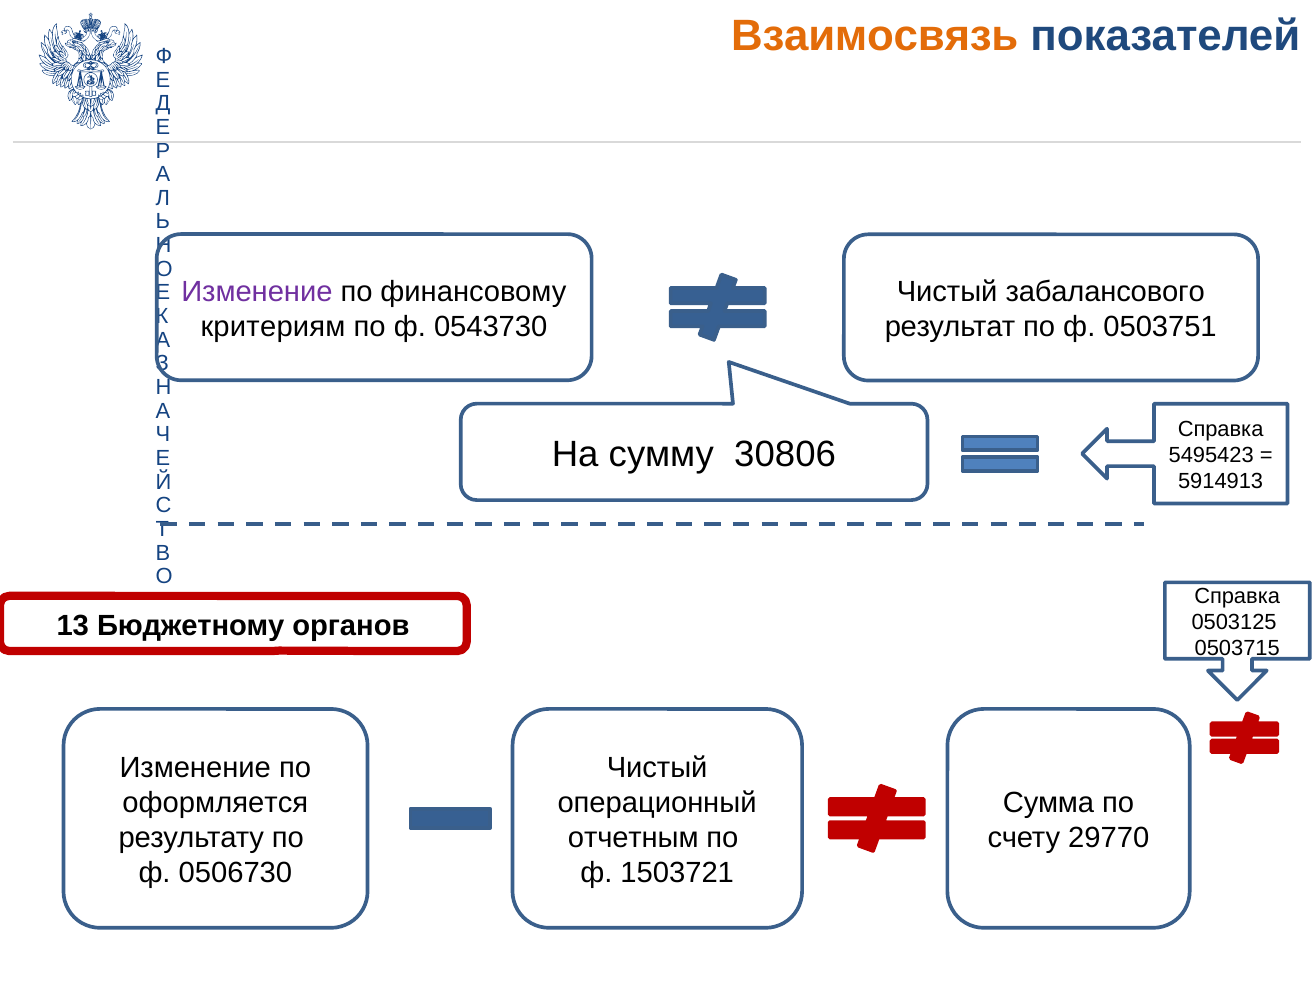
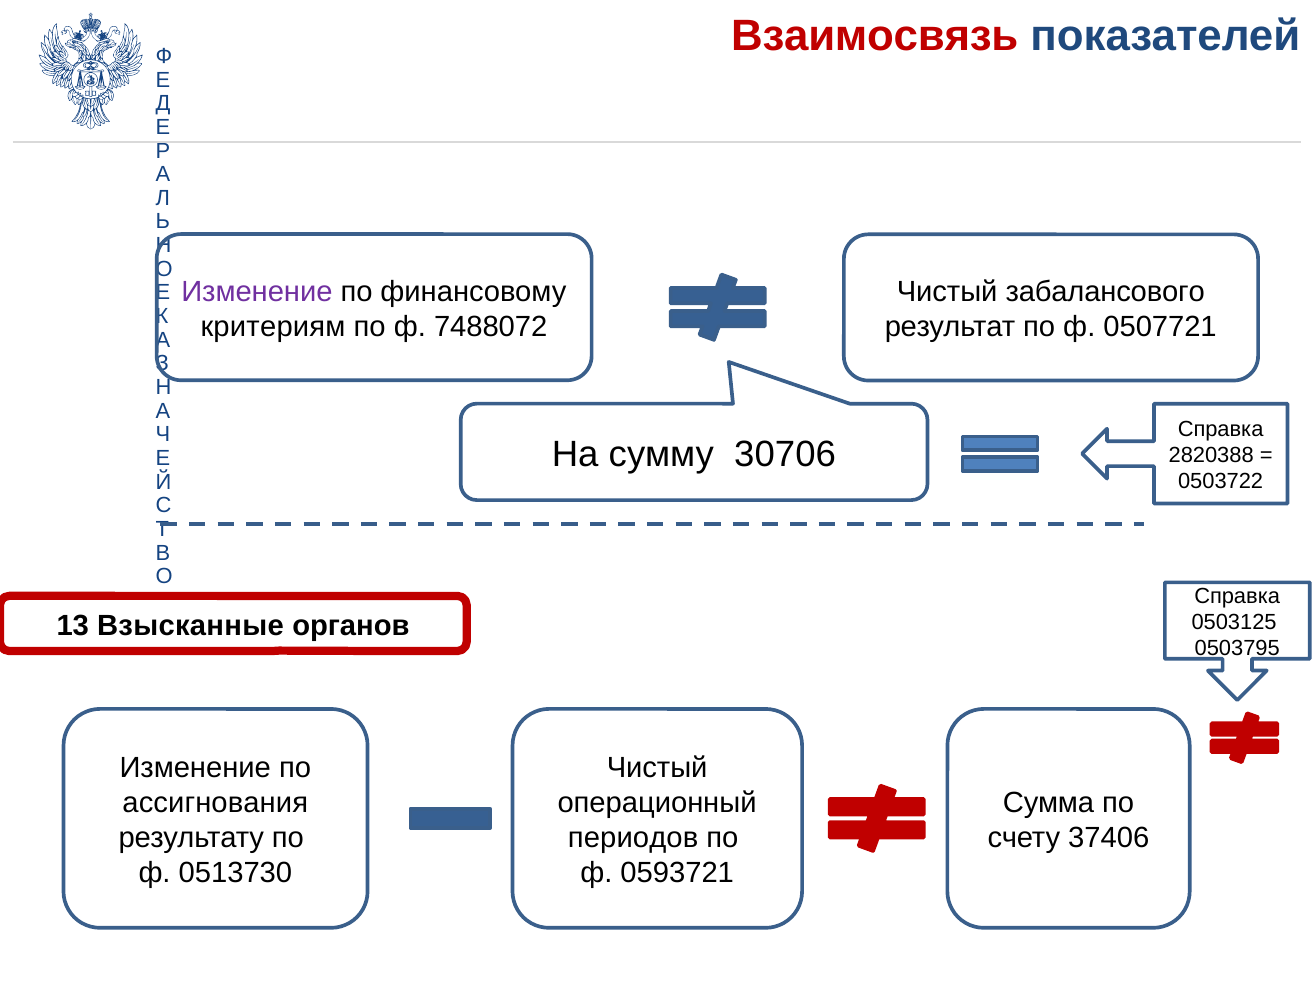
Взаимосвязь colour: orange -> red (875, 36)
0543730: 0543730 -> 7488072 (491, 327)
0503751: 0503751 -> 0507721 (1160, 327)
30806: 30806 -> 30706 (785, 455)
5495423: 5495423 -> 2820388 (1211, 455)
5914913: 5914913 -> 0503722 (1221, 482)
Бюджетному: Бюджетному -> Взысканные (190, 626)
0503715: 0503715 -> 0503795 (1237, 649)
оформляется: оформляется -> ассигнования (215, 803)
отчетным: отчетным -> периодов (633, 838)
29770: 29770 -> 37406 (1109, 838)
0506730: 0506730 -> 0513730 (235, 873)
1503721: 1503721 -> 0593721 (677, 873)
